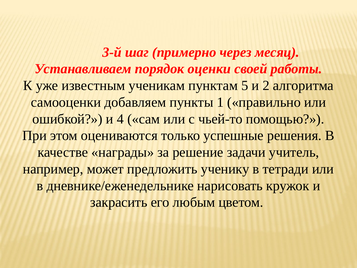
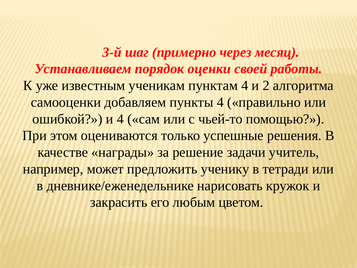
пунктам 5: 5 -> 4 (245, 85)
пункты 1: 1 -> 4 (220, 102)
